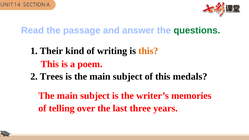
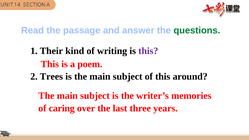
this colour: orange -> purple (148, 51)
medals: medals -> around (190, 77)
telling: telling -> caring (62, 108)
